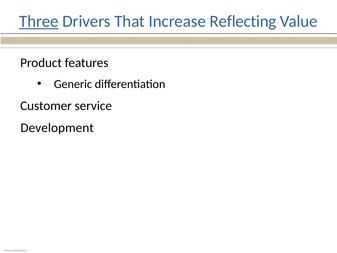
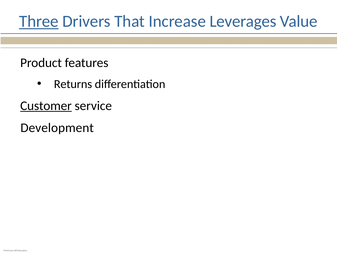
Reflecting: Reflecting -> Leverages (243, 21)
Generic: Generic -> Returns (73, 84)
Customer underline: none -> present (46, 106)
